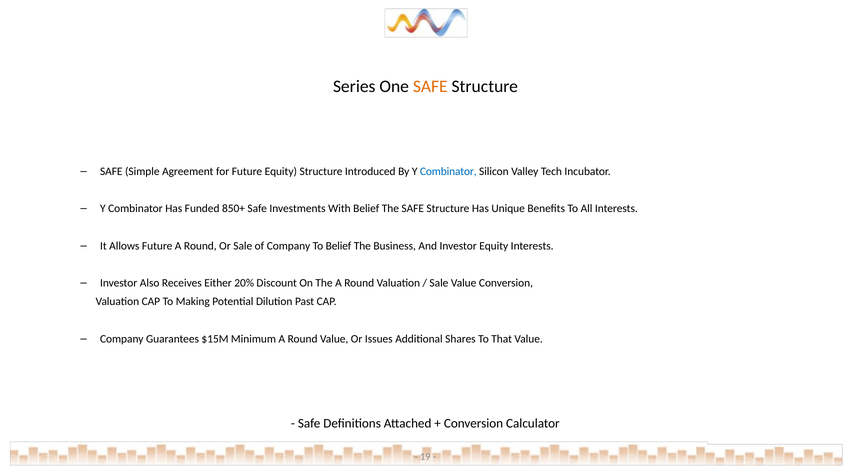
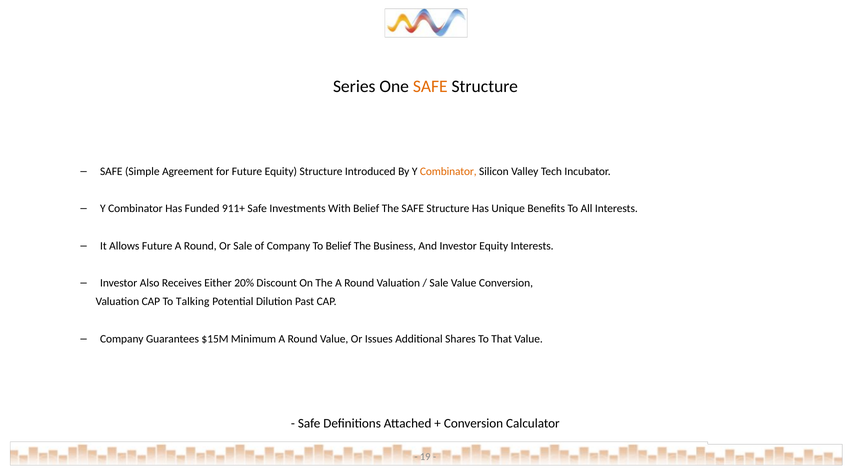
Combinator colour: blue -> orange (448, 171)
850+: 850+ -> 911+ (233, 209)
Making: Making -> Talking (193, 302)
